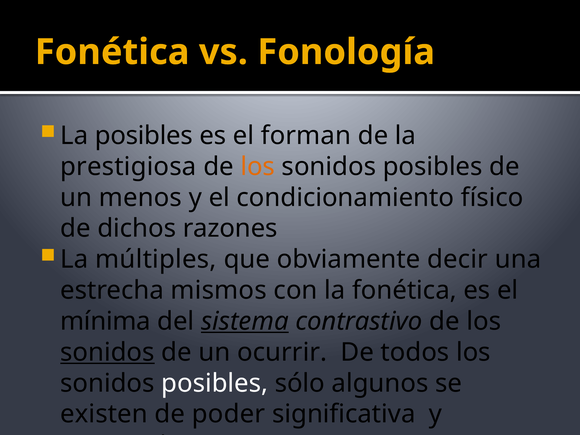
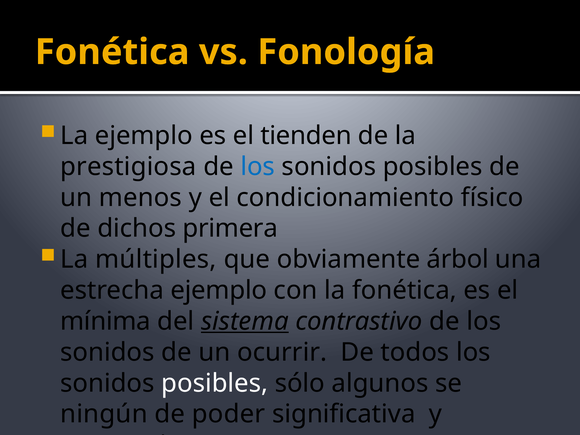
La posibles: posibles -> ejemplo (144, 136)
forman: forman -> tienden (306, 136)
los colour: orange -> blue (258, 167)
razones: razones -> primera (230, 228)
decir: decir -> árbol (458, 259)
estrecha mismos: mismos -> ejemplo (219, 290)
sonidos underline: present -> none (107, 352)
existen: existen -> ningún (104, 414)
